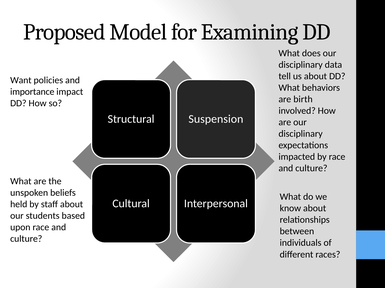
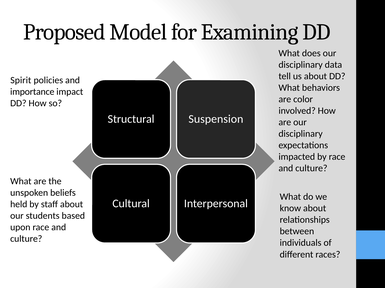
Want: Want -> Spirit (21, 80)
birth: birth -> color (303, 99)
